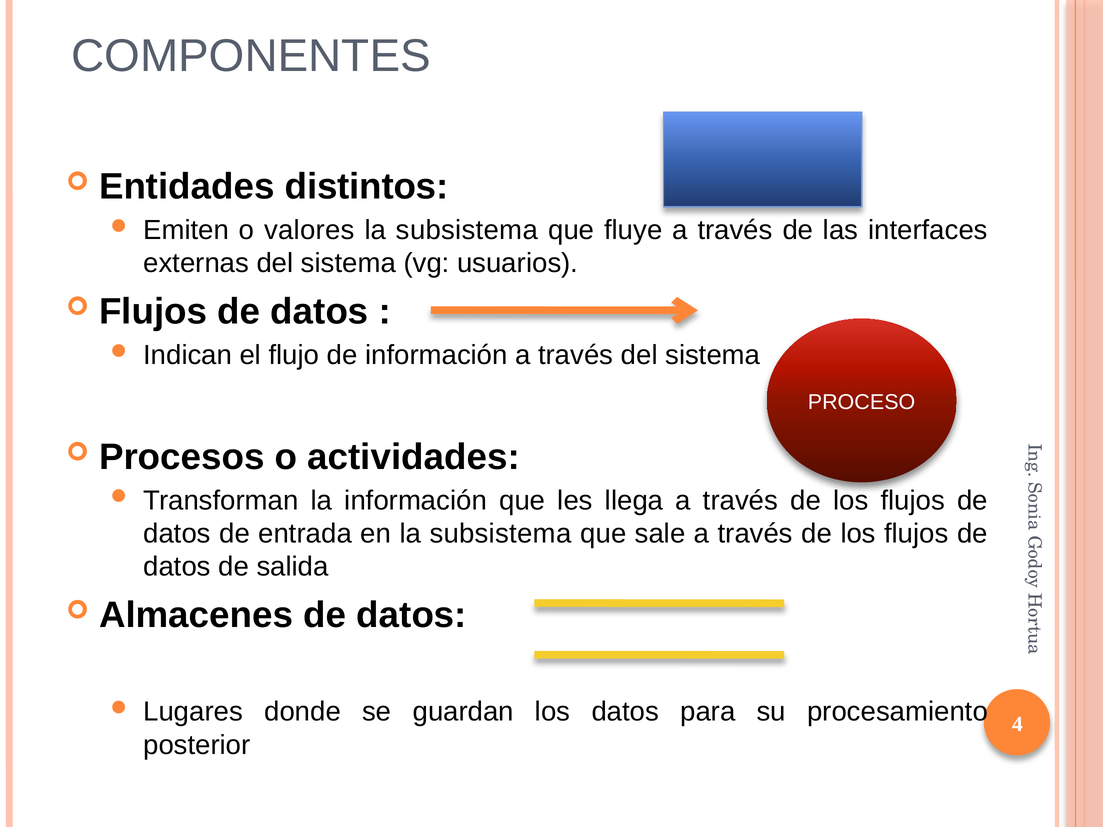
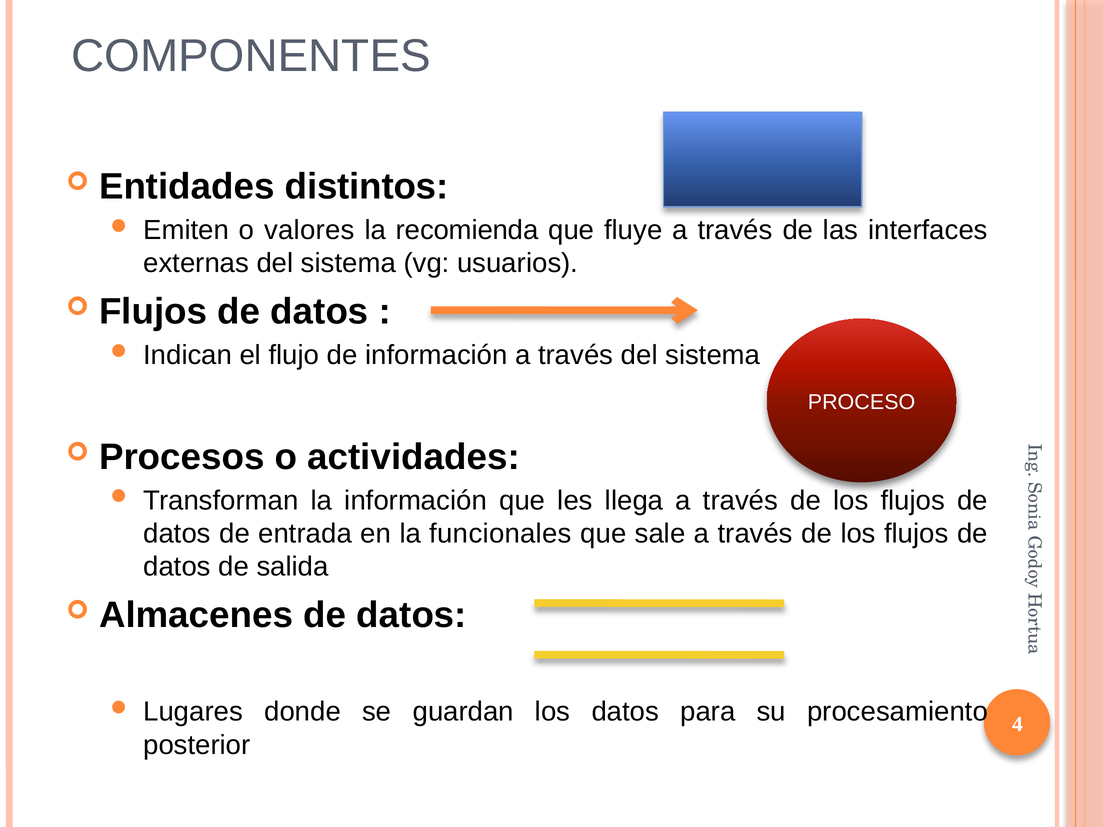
subsistema: subsistema -> recomienda (467, 230)
en la subsistema: subsistema -> funcionales (501, 534)
